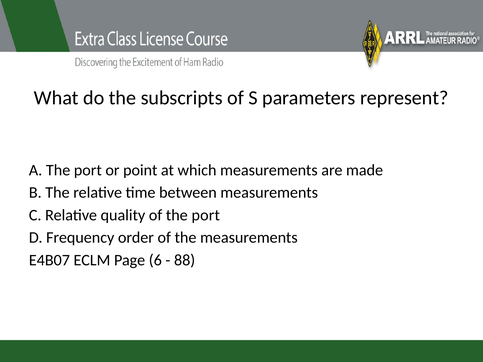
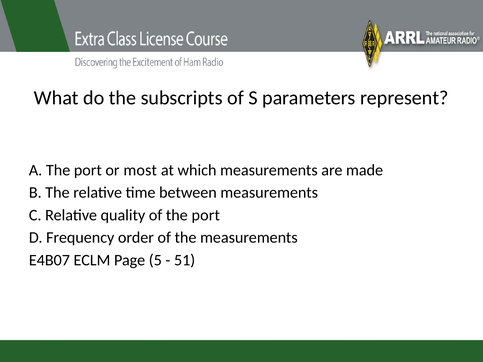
point: point -> most (140, 170)
6: 6 -> 5 (155, 260)
88: 88 -> 51 (185, 260)
